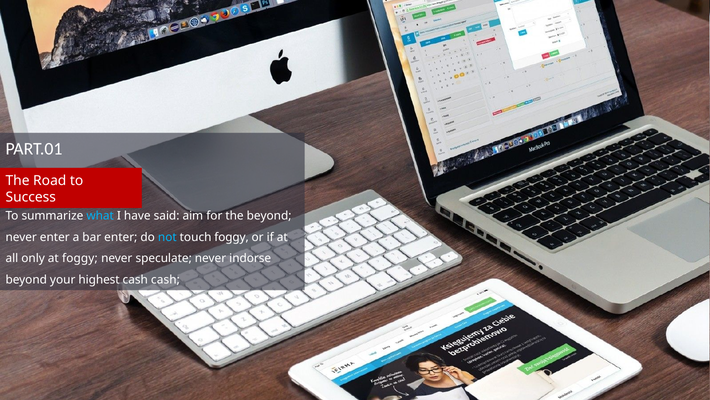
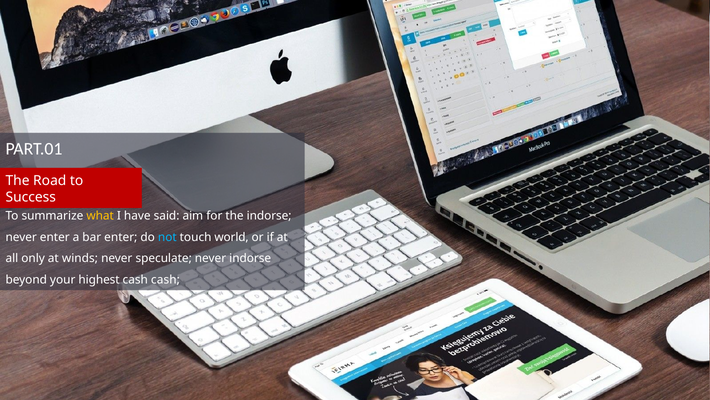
what colour: light blue -> yellow (100, 216)
the beyond: beyond -> indorse (269, 216)
touch foggy: foggy -> world (232, 237)
at foggy: foggy -> winds (80, 258)
